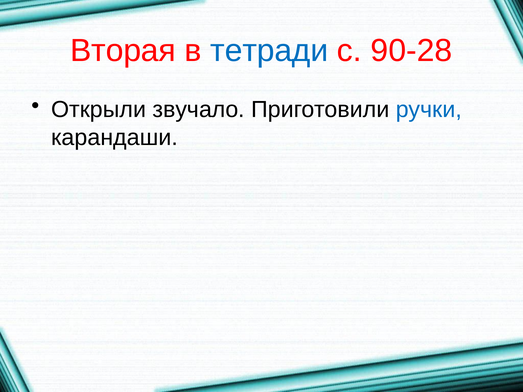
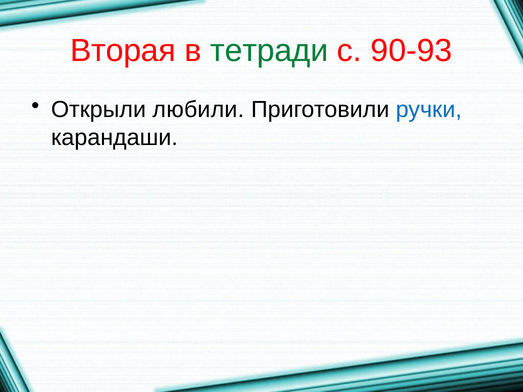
тетради colour: blue -> green (269, 51)
90-28: 90-28 -> 90-93 (411, 51)
звучало: звучало -> любили (198, 110)
